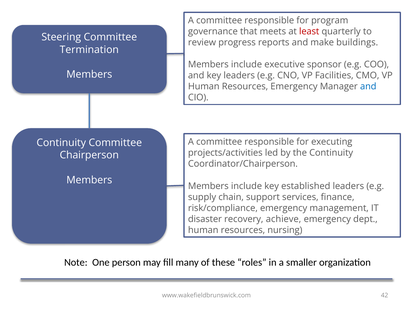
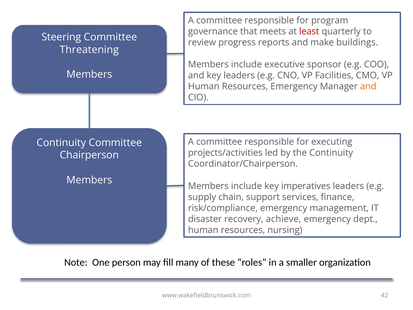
Termination: Termination -> Threatening (89, 50)
and colour: blue -> orange (368, 87)
established: established -> imperatives (306, 186)
